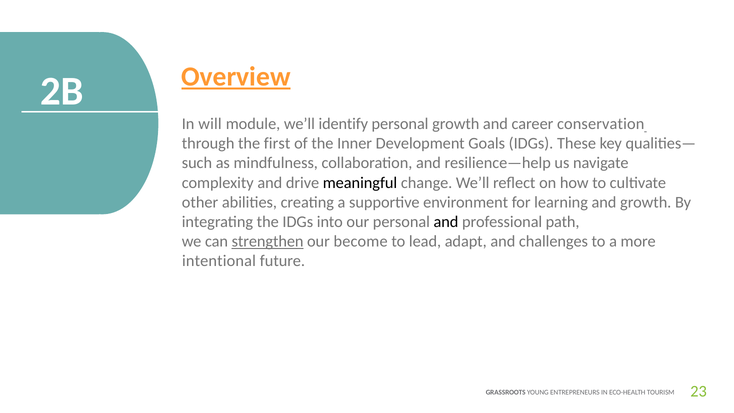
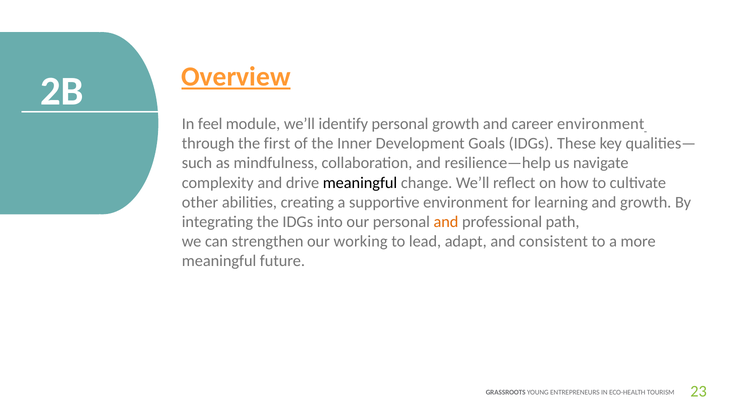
will: will -> feel (210, 124)
career conservation: conservation -> environment (601, 124)
and colour: black -> orange (446, 222)
strengthen underline: present -> none (268, 241)
become: become -> working (361, 241)
challenges: challenges -> consistent (553, 241)
intentional: intentional -> meaningful (219, 261)
